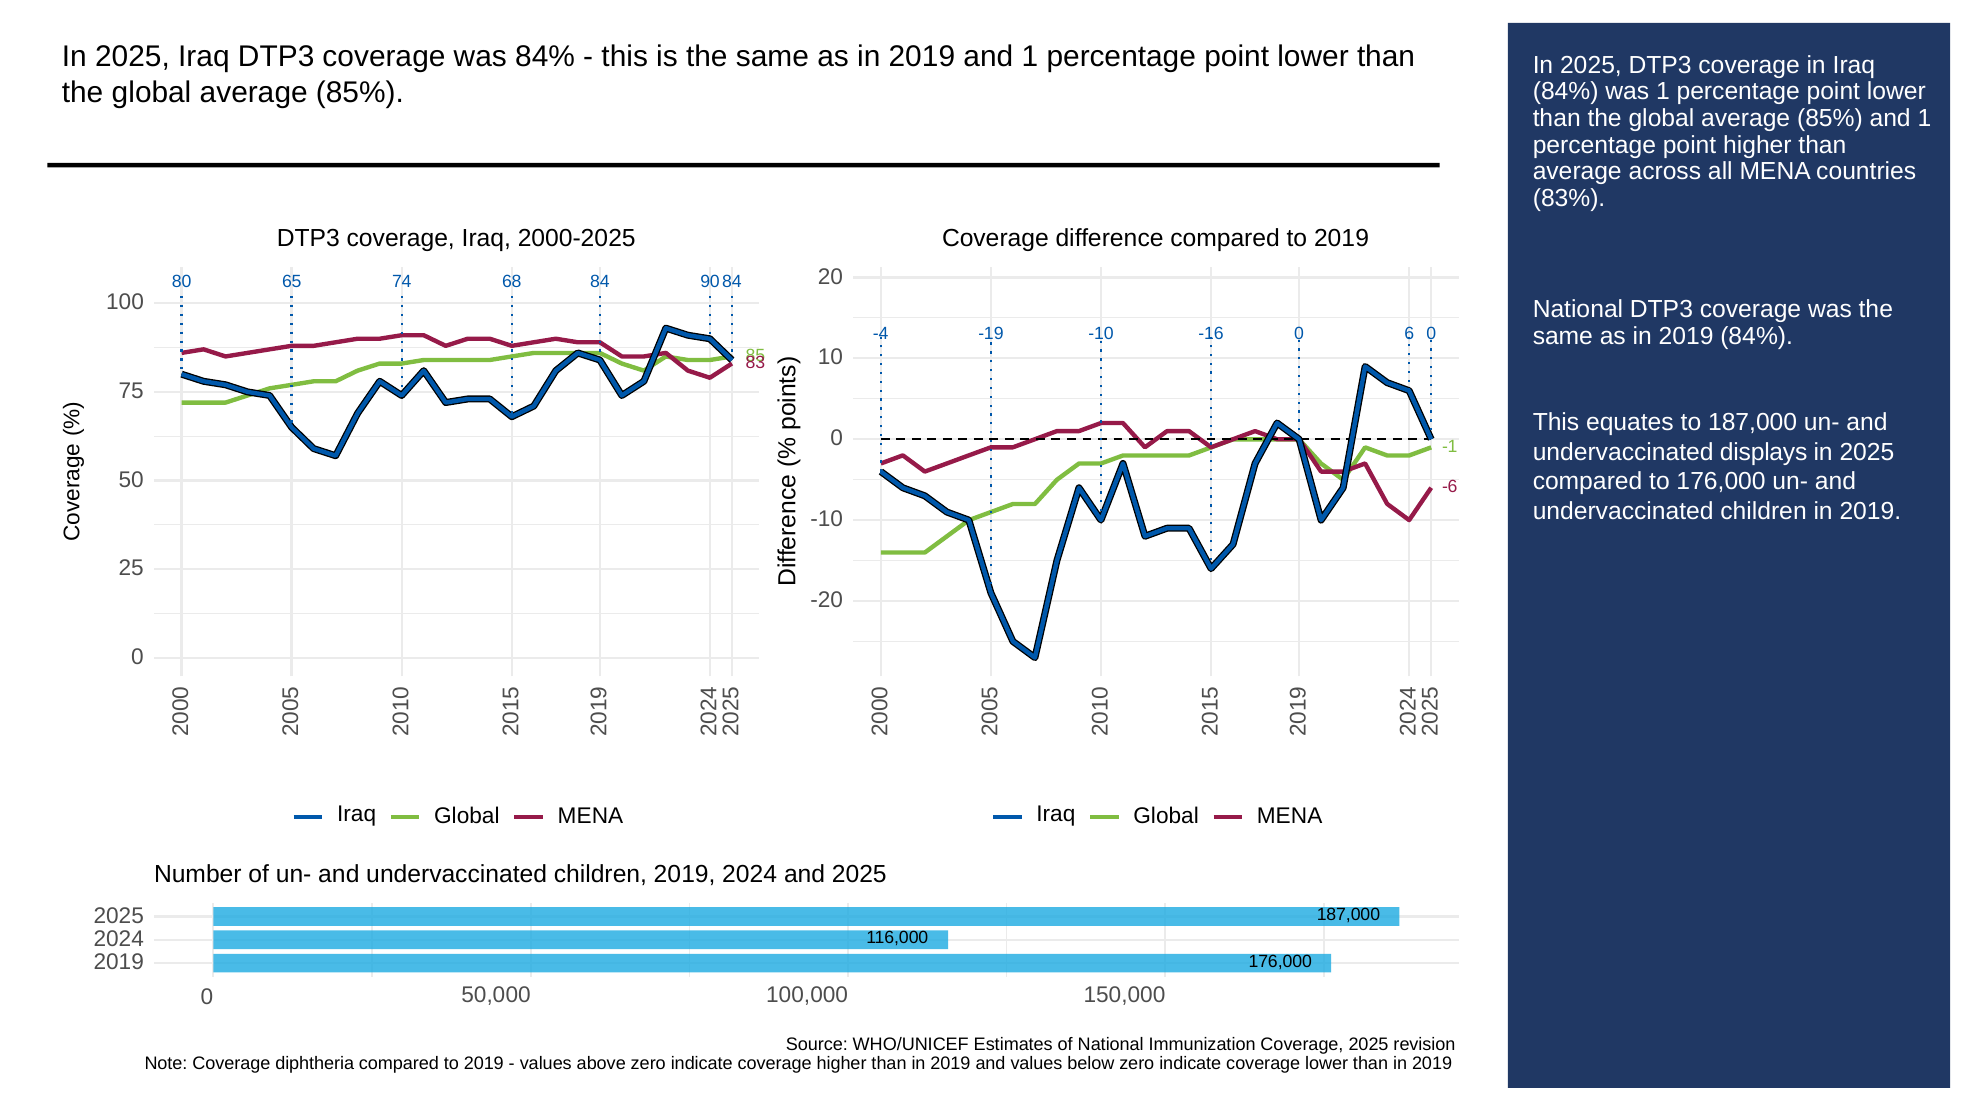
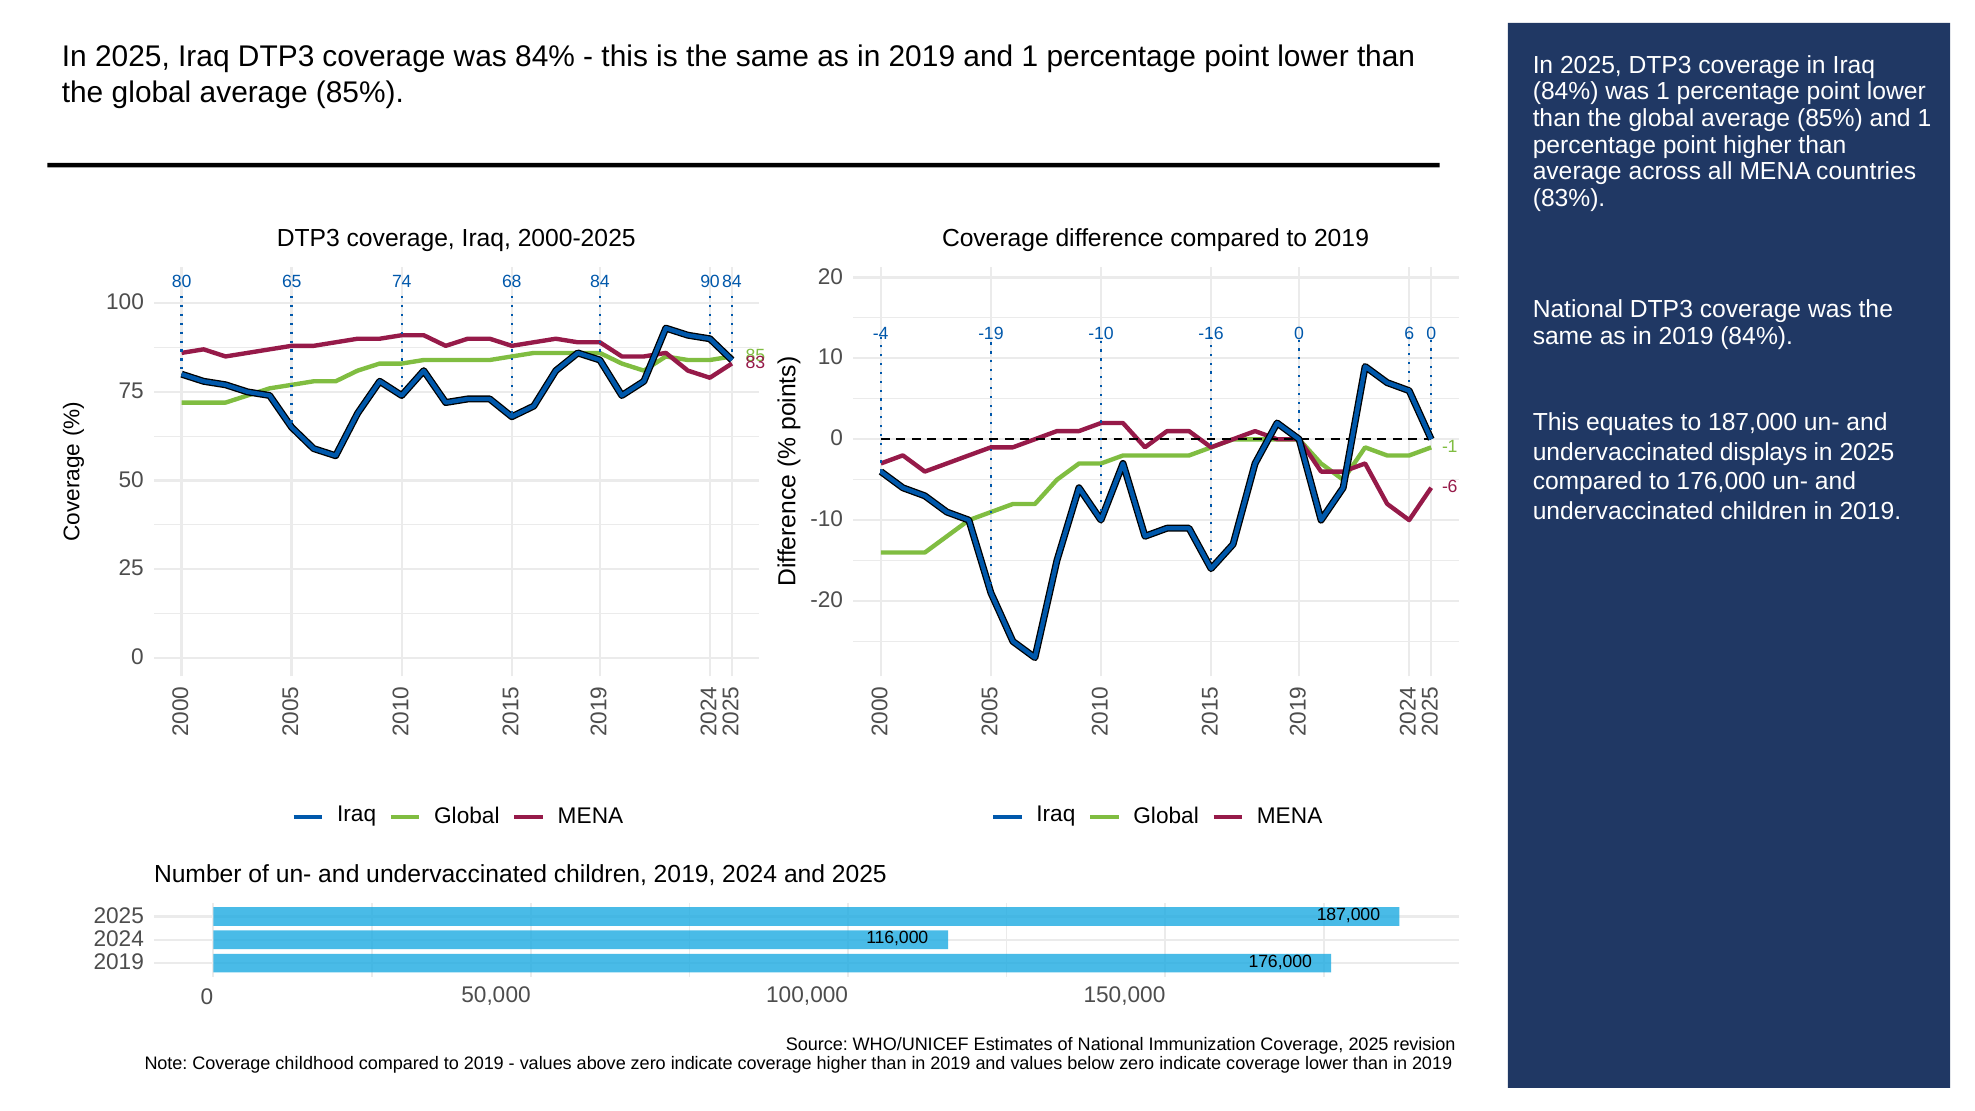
diphtheria: diphtheria -> childhood (315, 1064)
